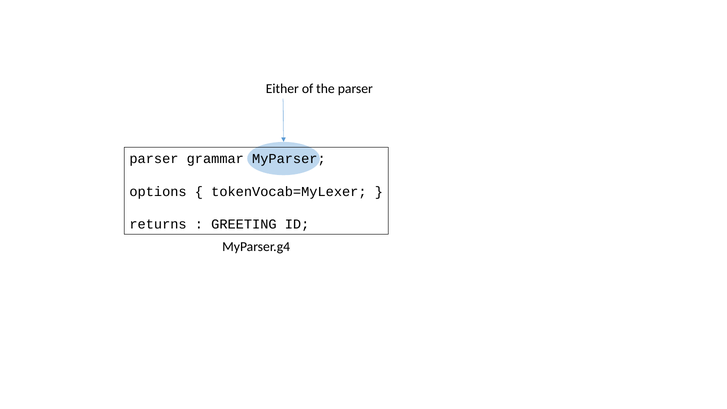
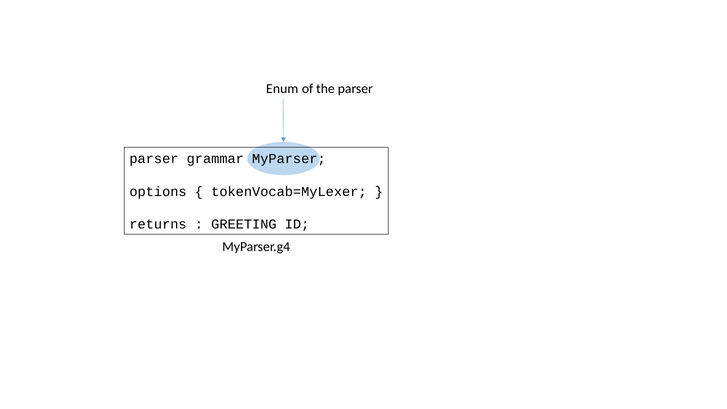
Either: Either -> Enum (282, 89)
